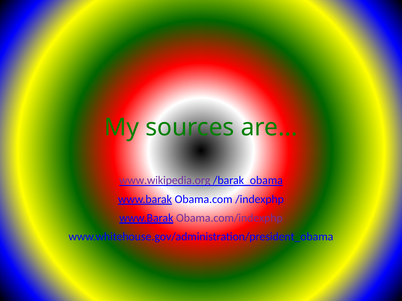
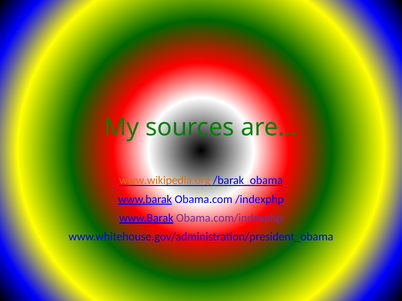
www.wikipedia.org colour: purple -> orange (165, 181)
